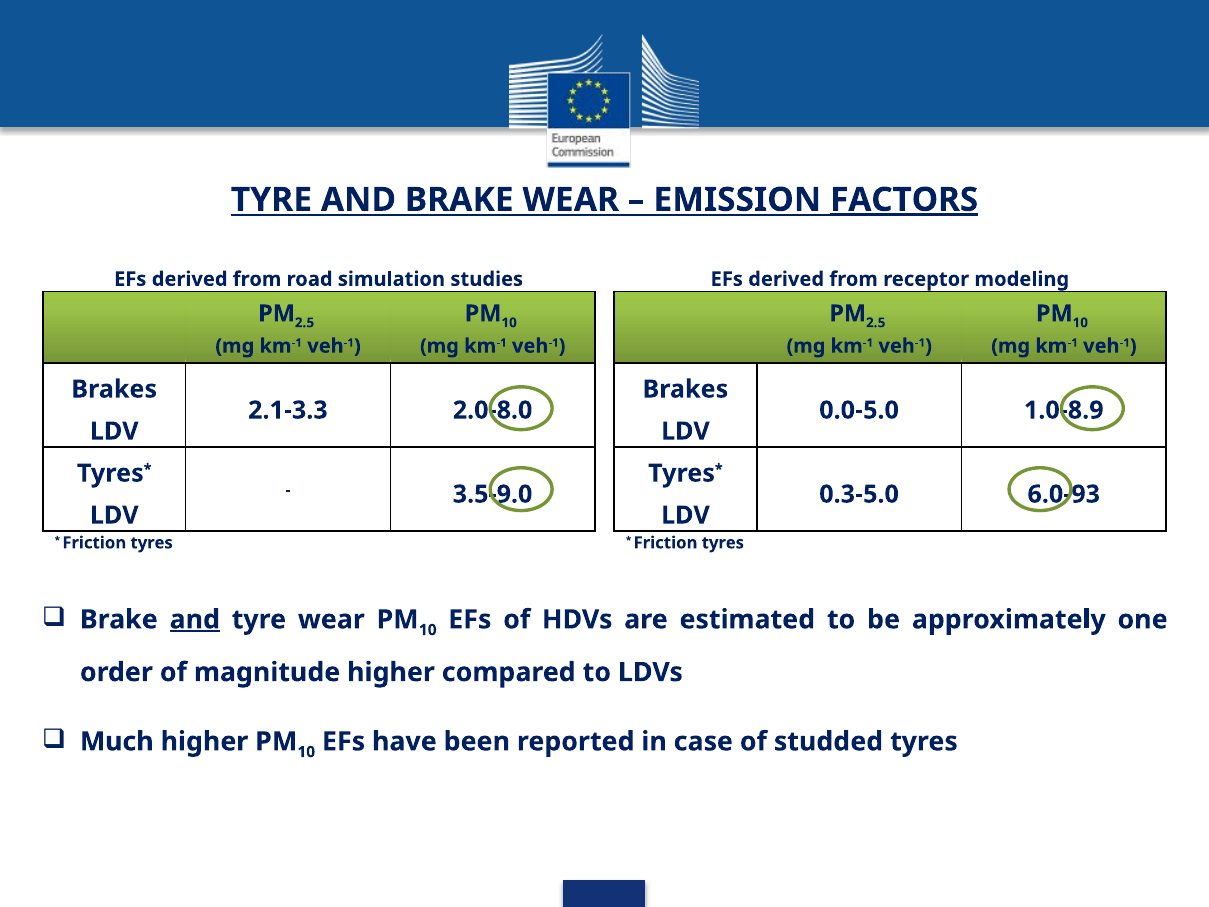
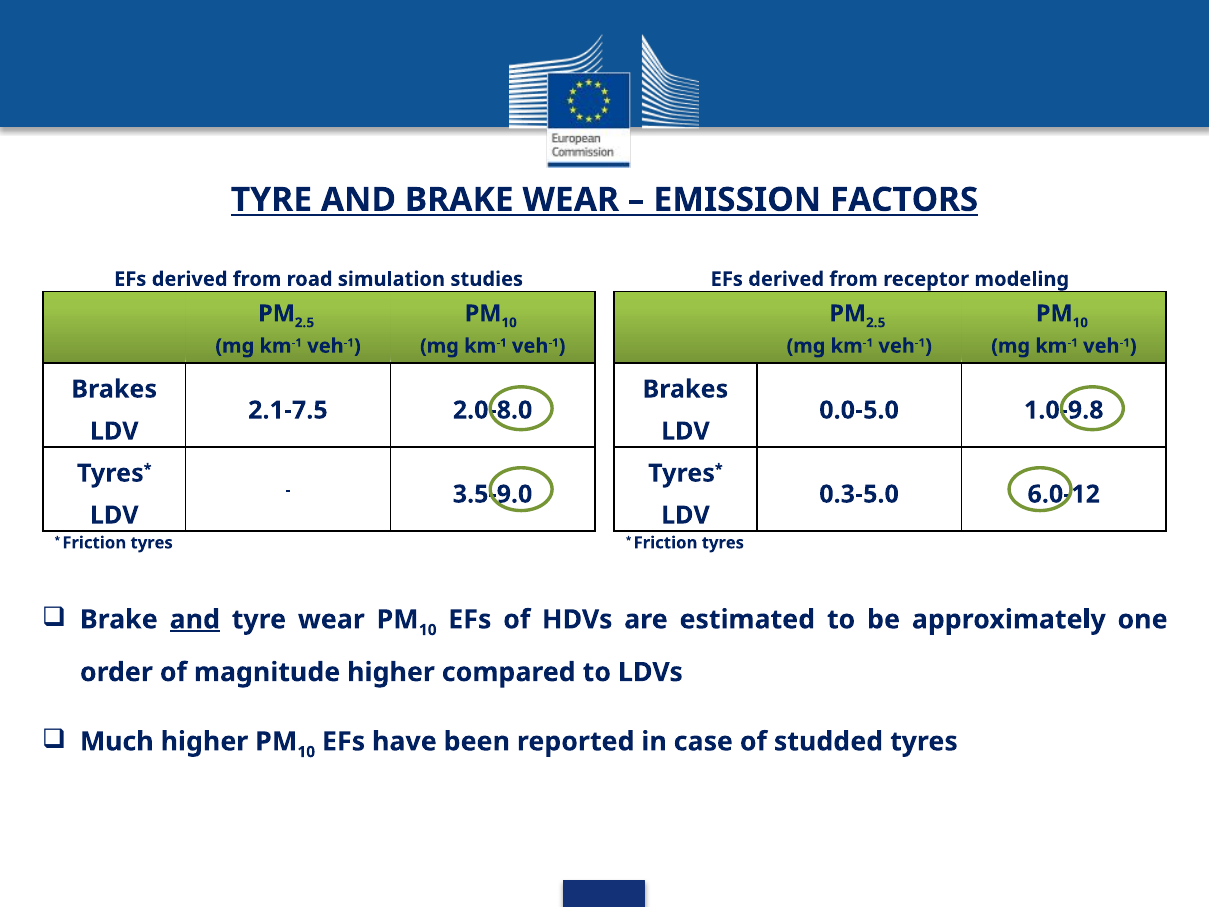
FACTORS underline: present -> none (904, 200)
2.1-3.3: 2.1-3.3 -> 2.1-7.5 (288, 410)
1.0-8.9: 1.0-8.9 -> 1.0-9.8 (1064, 410)
6.0-93: 6.0-93 -> 6.0-12 (1064, 494)
